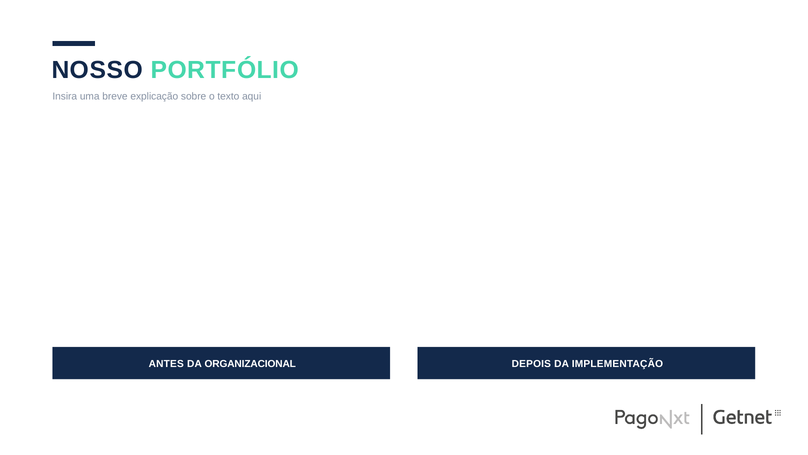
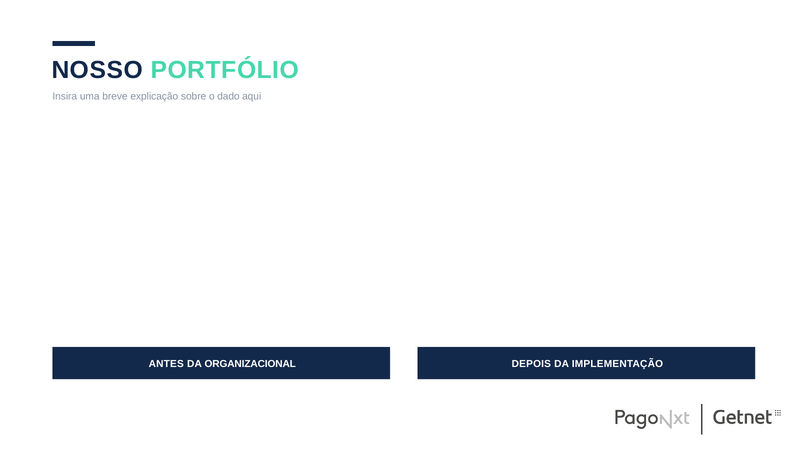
texto: texto -> dado (228, 96)
